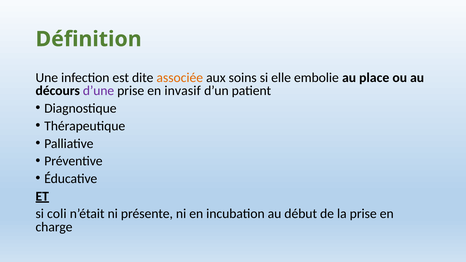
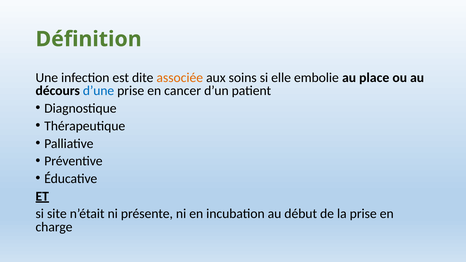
d’une colour: purple -> blue (99, 91)
invasif: invasif -> cancer (183, 91)
coli: coli -> site (57, 214)
